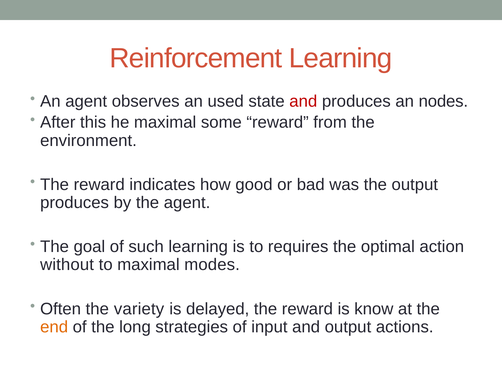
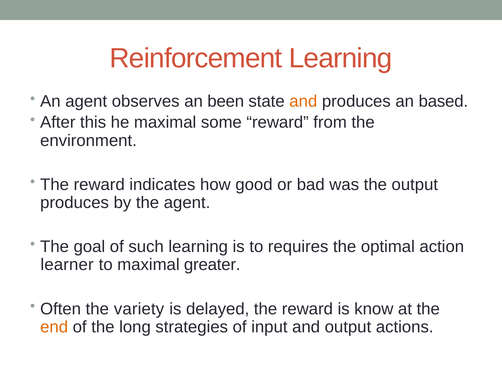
used: used -> been (226, 102)
and colour: red -> orange (303, 102)
nodes: nodes -> based (443, 102)
without: without -> learner (67, 265)
modes: modes -> greater (212, 265)
